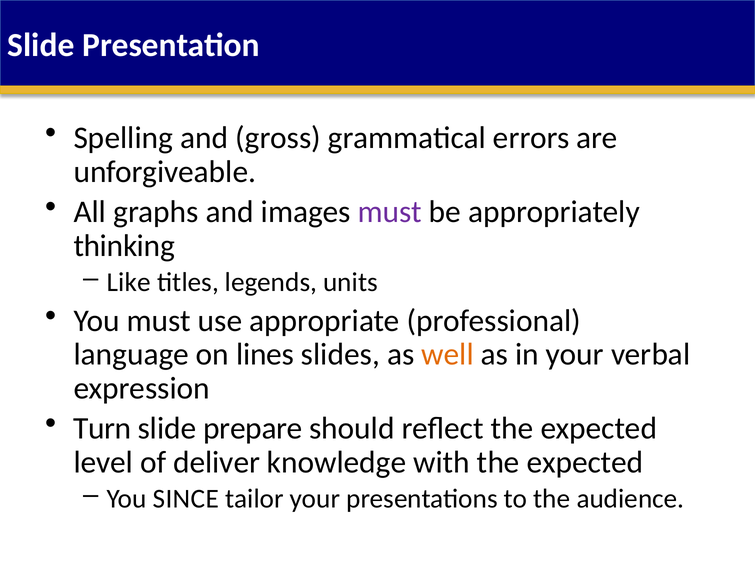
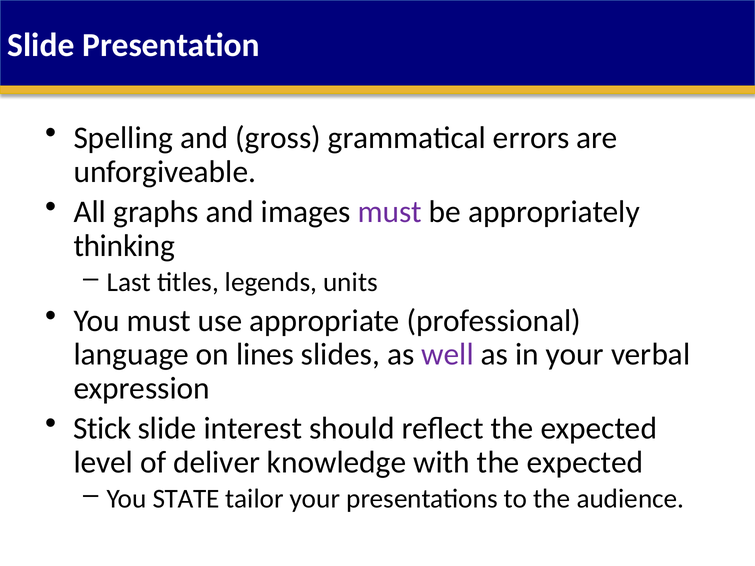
Like: Like -> Last (129, 283)
well colour: orange -> purple (448, 355)
Turn: Turn -> Stick (102, 429)
prepare: prepare -> interest (253, 429)
SINCE: SINCE -> STATE (186, 499)
